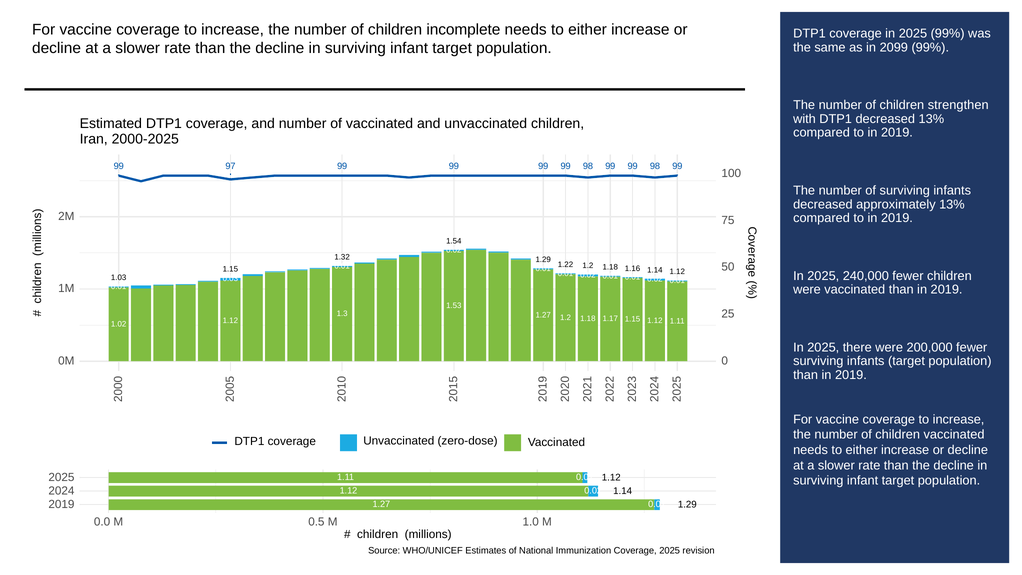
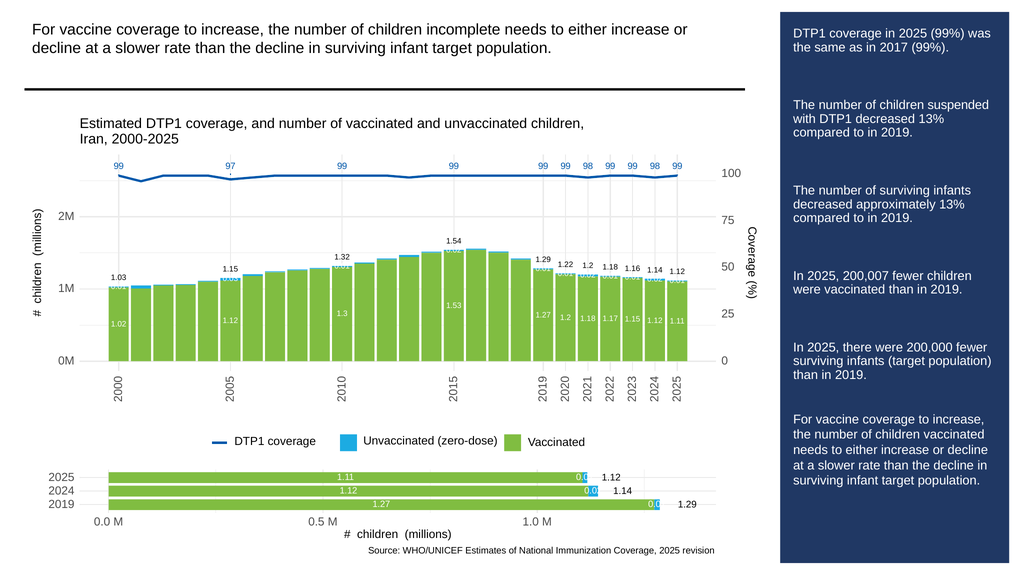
2099: 2099 -> 2017 (894, 47)
strengthen: strengthen -> suspended (958, 105)
240,000: 240,000 -> 200,007 (866, 276)
